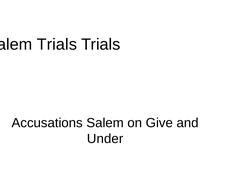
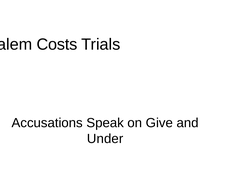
Trials: Trials -> Costs (57, 44)
Accusations Salem: Salem -> Speak (105, 123)
